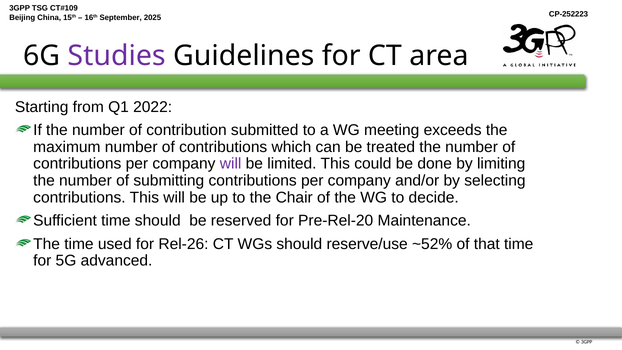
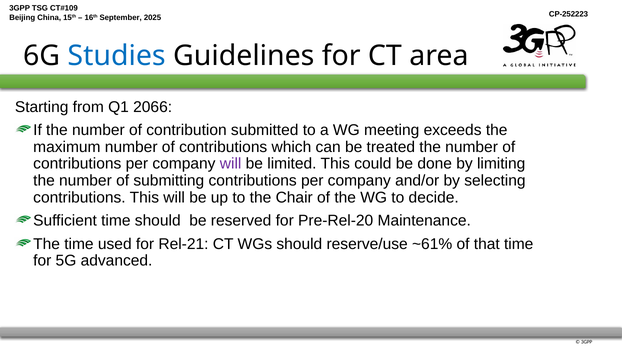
Studies colour: purple -> blue (117, 56)
2022: 2022 -> 2066 (153, 107)
Rel-26: Rel-26 -> Rel-21 (183, 244)
~52%: ~52% -> ~61% (432, 244)
